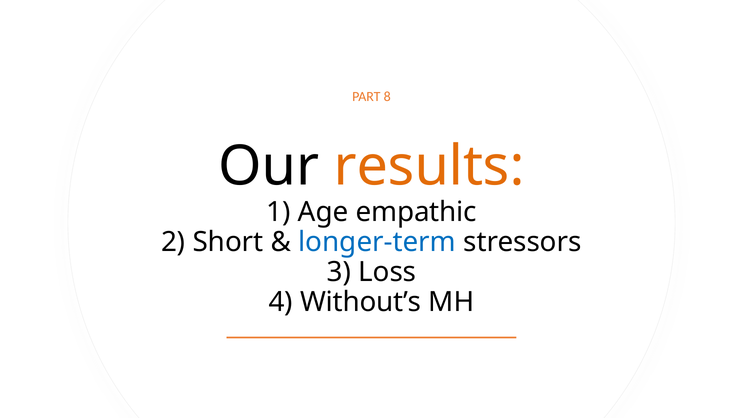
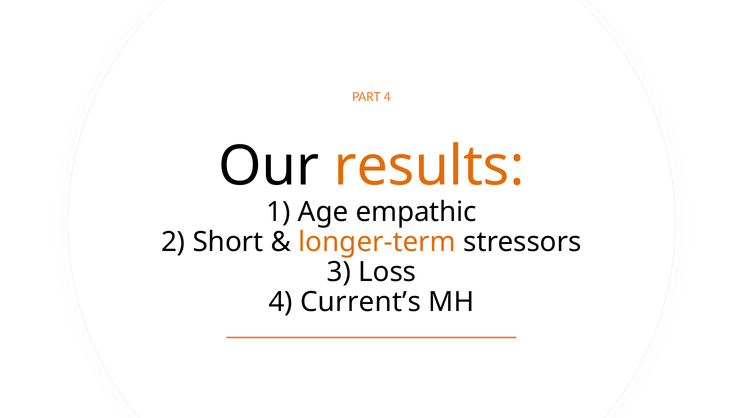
PART 8: 8 -> 4 (387, 97)
longer-term colour: blue -> orange (377, 242)
Without’s: Without’s -> Current’s (360, 302)
